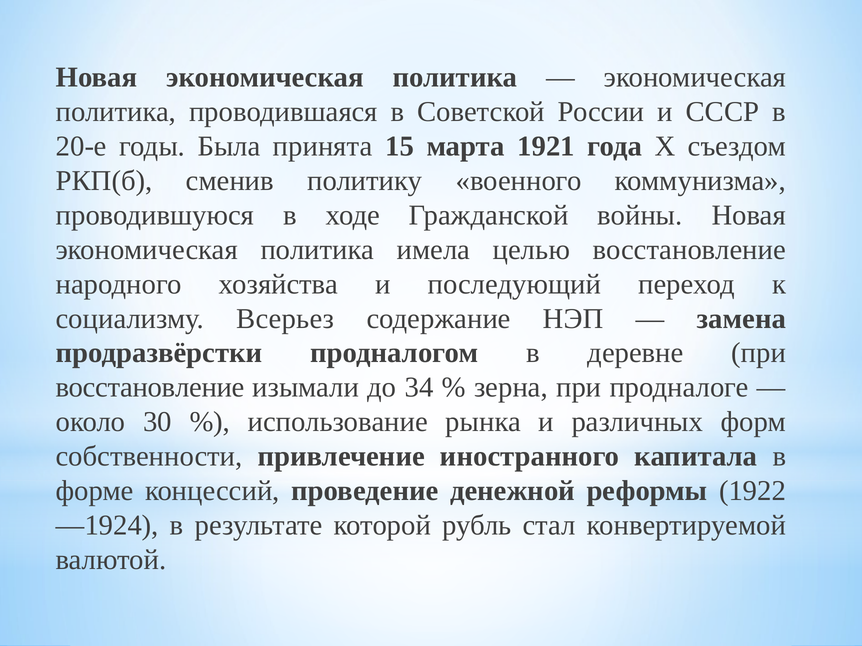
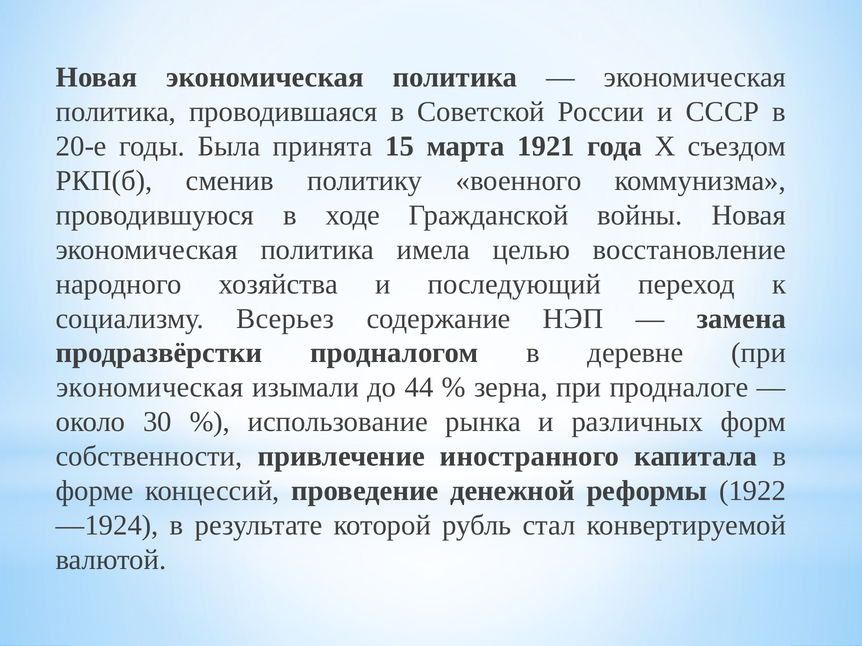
восстановление: восстановление -> экономическая (150, 388)
34: 34 -> 44 (419, 388)
